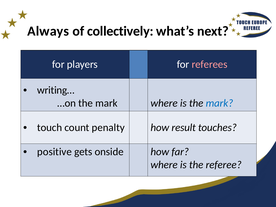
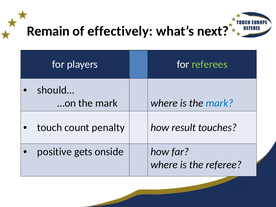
Always: Always -> Remain (48, 31)
collectively: collectively -> effectively (120, 31)
referees colour: pink -> light green (210, 64)
writing…: writing… -> should… (56, 90)
